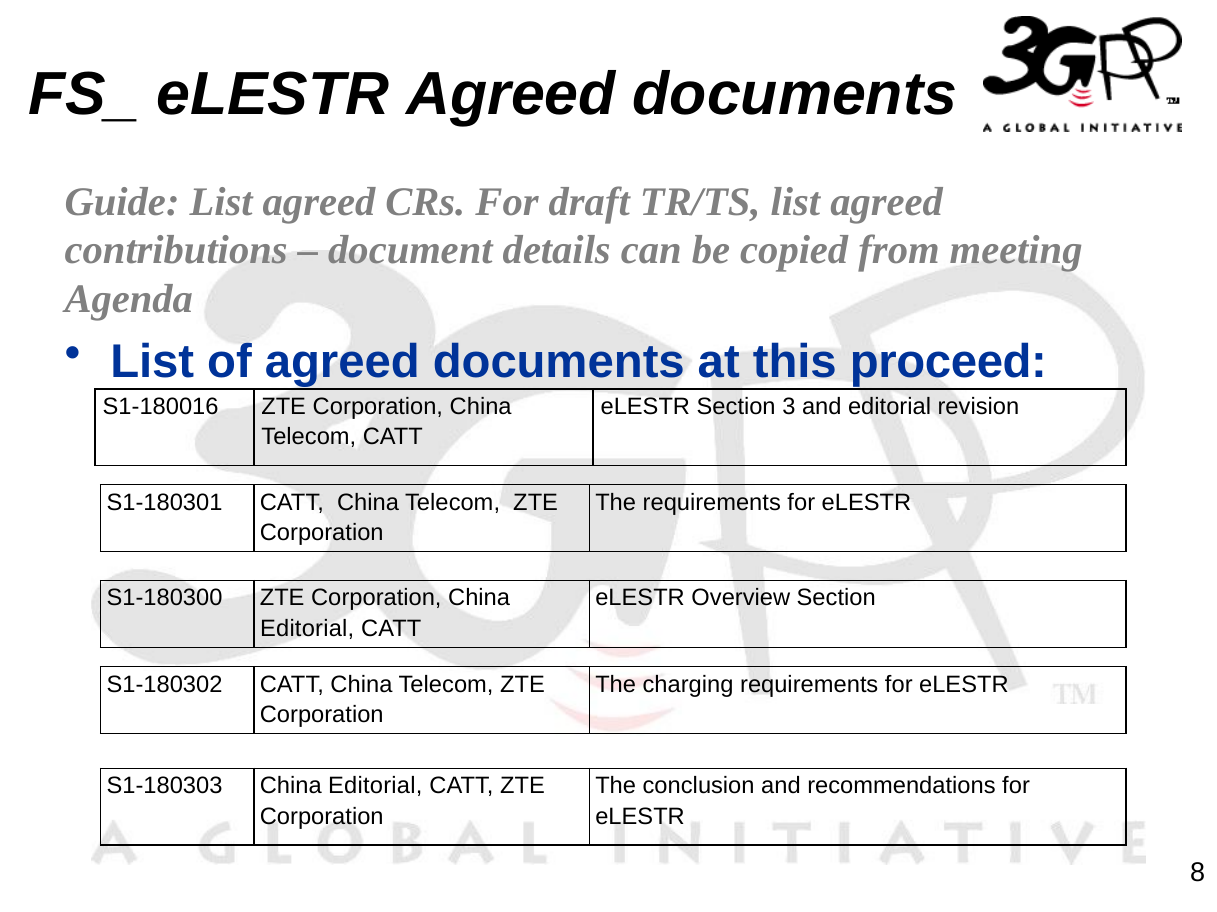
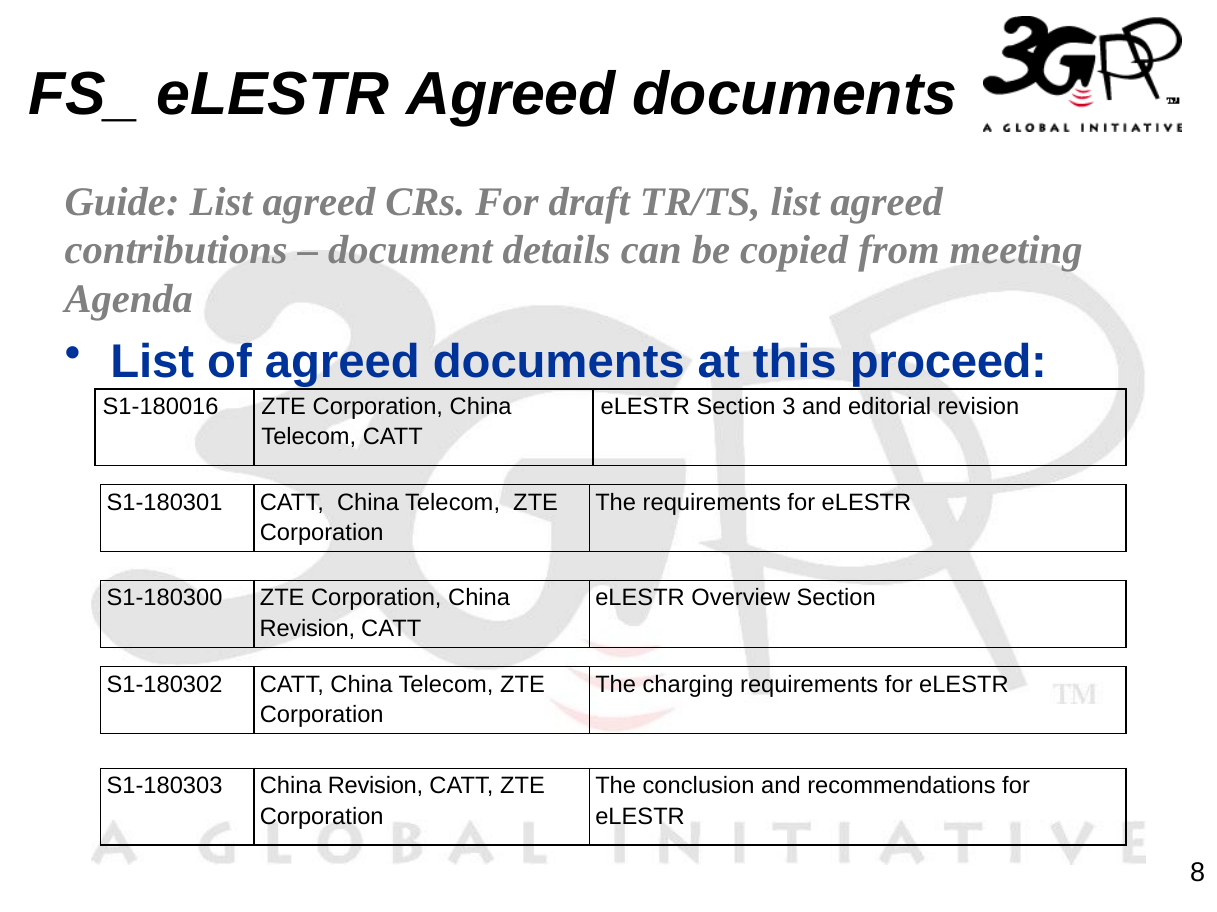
Editorial: Editorial -> Revision (307, 629)
S1-180303 China Editorial: Editorial -> Revision (375, 787)
